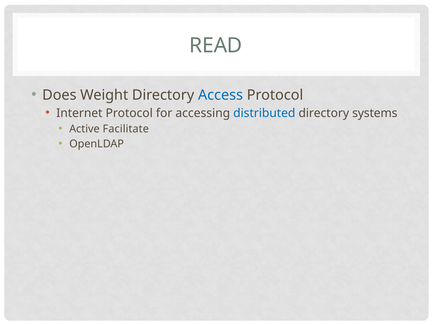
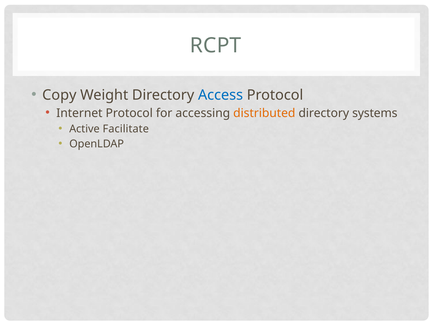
READ: READ -> RCPT (216, 45)
Does: Does -> Copy (59, 95)
distributed colour: blue -> orange (264, 113)
